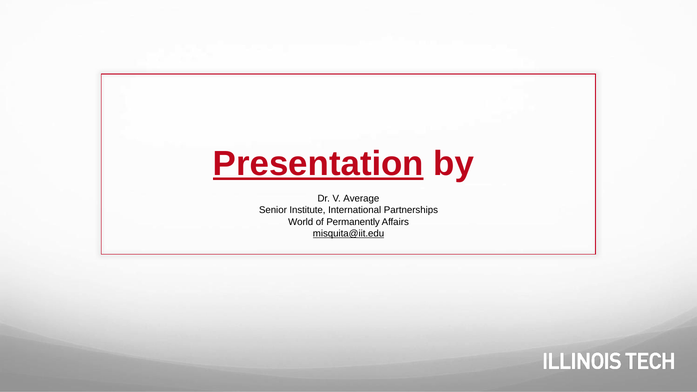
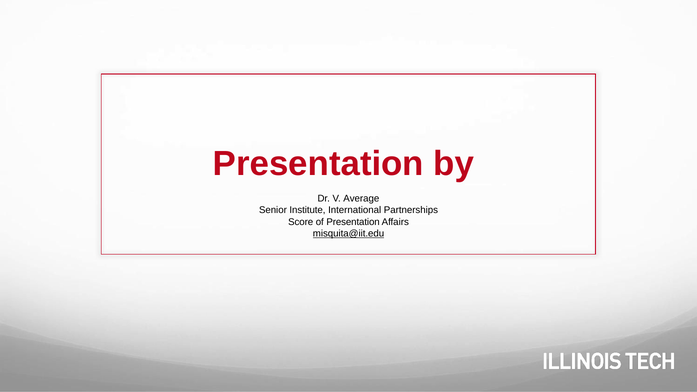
Presentation underline: present -> none (318, 164)
World: World -> Score (301, 222)
of Permanently: Permanently -> Presentation (353, 222)
